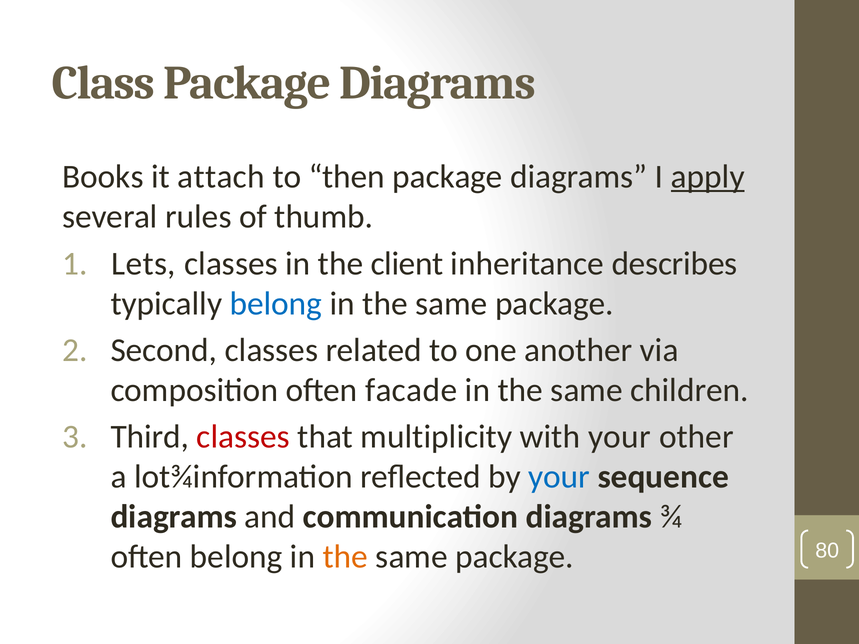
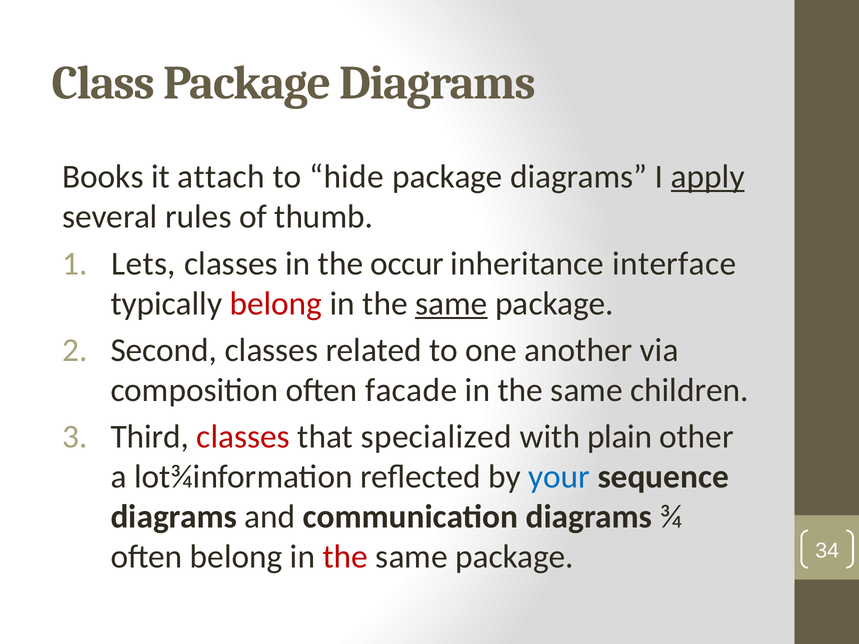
then: then -> hide (347, 177)
client: client -> occur (407, 264)
describes: describes -> interface (674, 264)
belong colour: blue -> red (276, 304)
same underline: none -> present (451, 304)
multiplicity: multiplicity -> specialized (436, 437)
with your: your -> plain (620, 437)
the colour: orange -> red (345, 557)
80: 80 -> 34 (827, 551)
